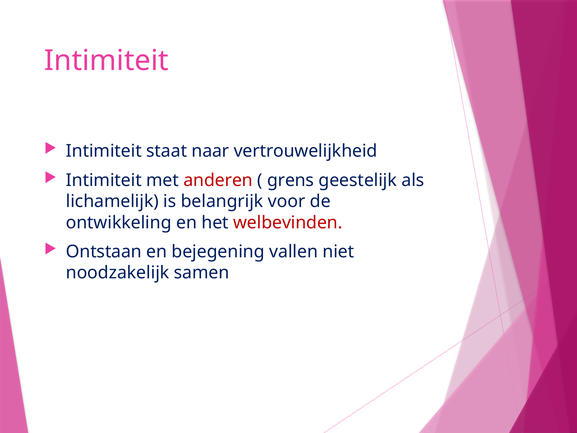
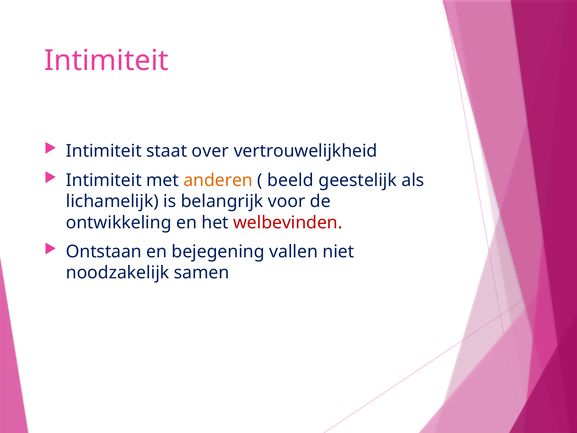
naar: naar -> over (210, 151)
anderen colour: red -> orange (218, 180)
grens: grens -> beeld (290, 180)
